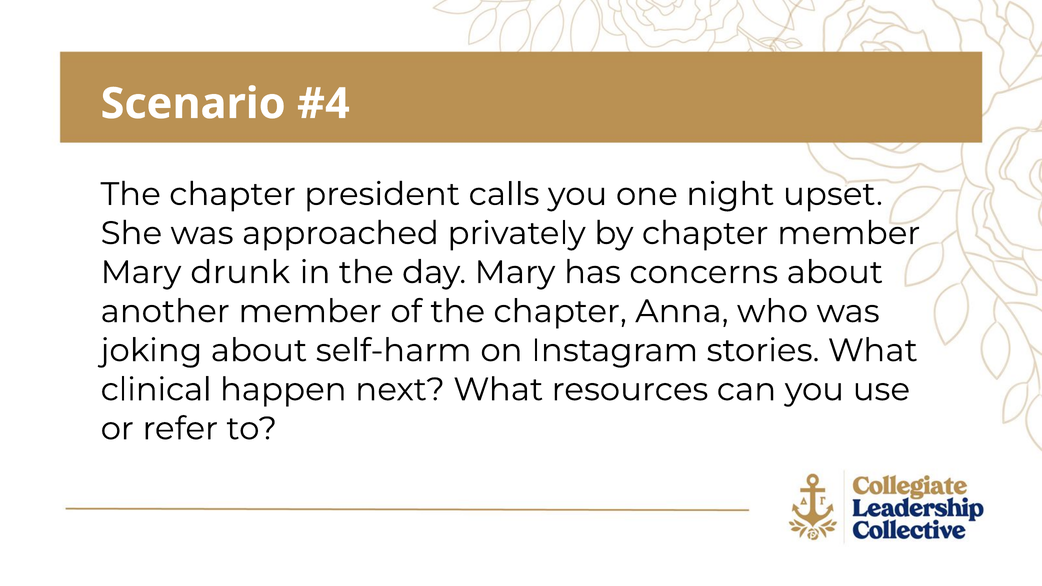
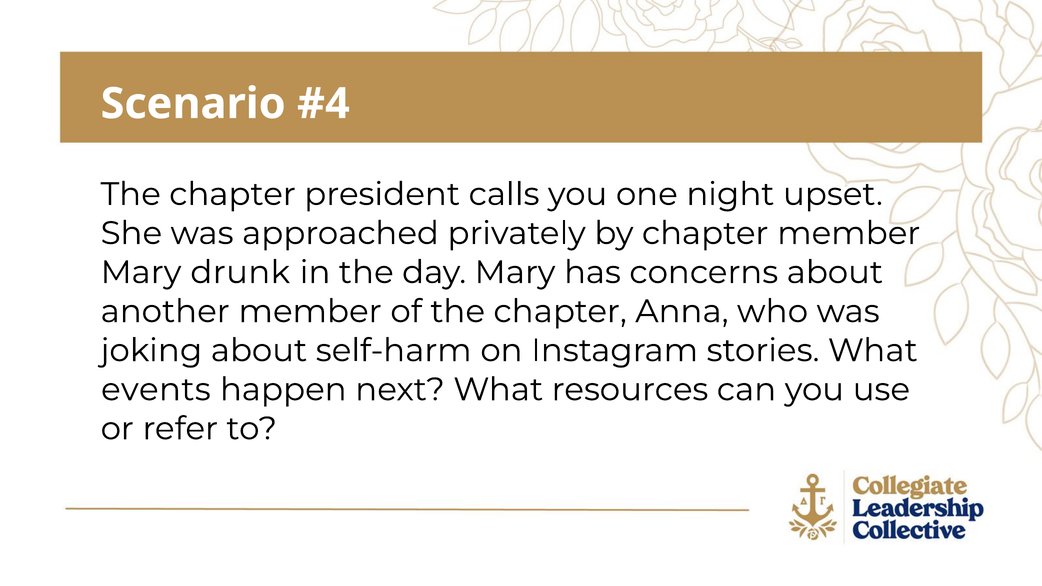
clinical: clinical -> events (156, 390)
